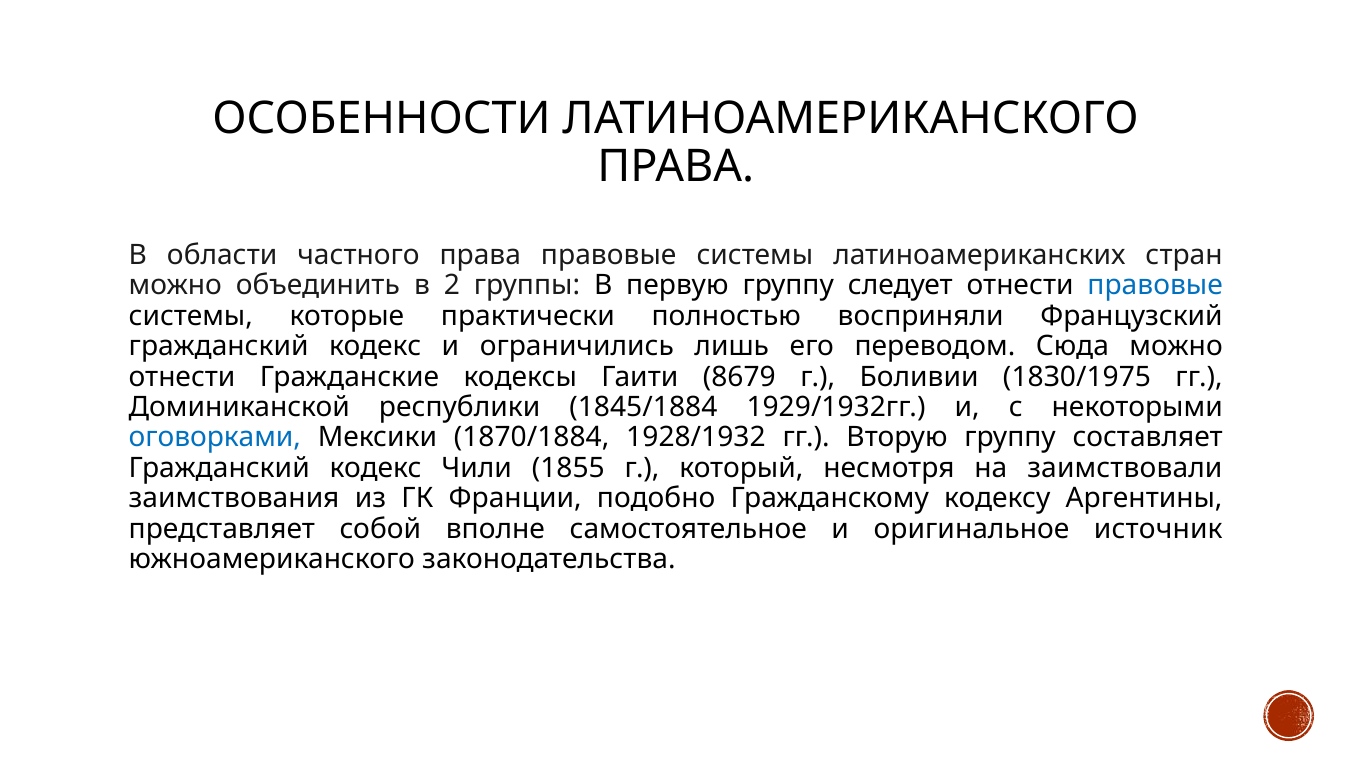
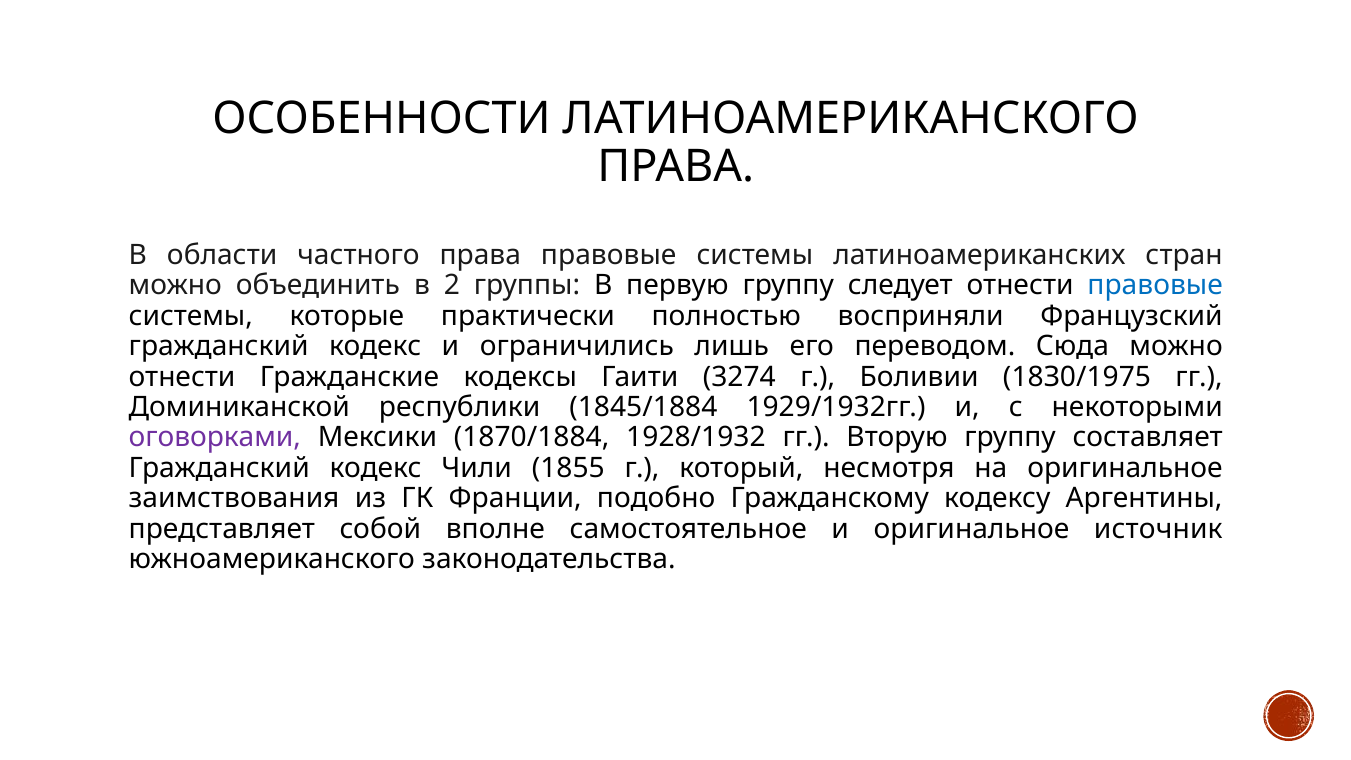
8679: 8679 -> 3274 (739, 377)
оговорками colour: blue -> purple (215, 438)
на заимствовали: заимствовали -> оригинальное (1125, 468)
